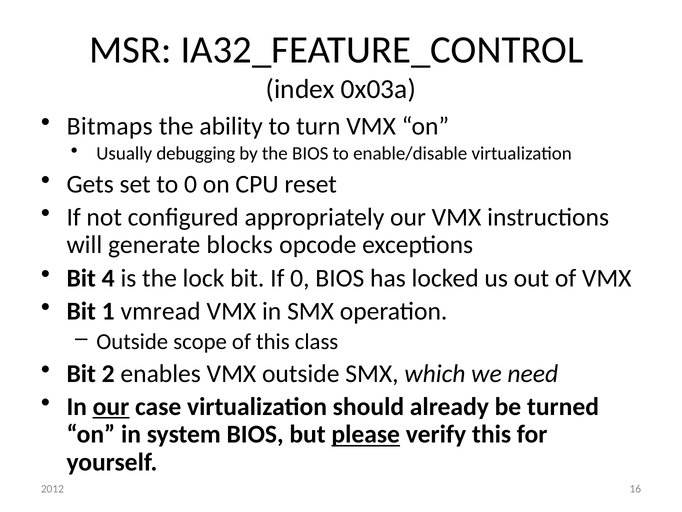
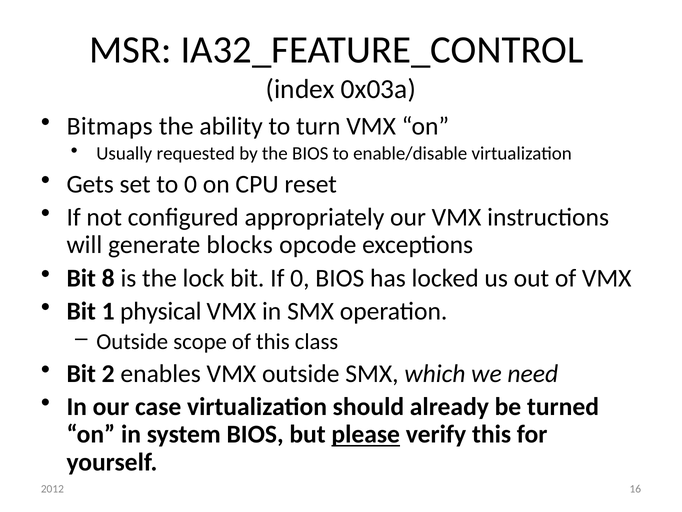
debugging: debugging -> requested (196, 154)
4: 4 -> 8 (108, 278)
vmread: vmread -> physical (161, 311)
our underline: present -> none (111, 406)
